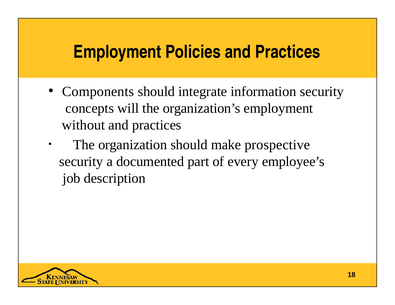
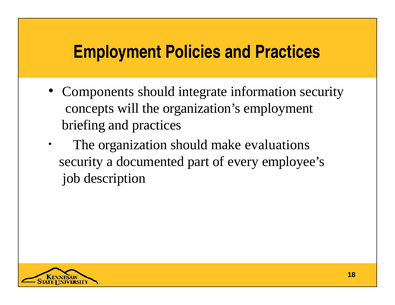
without: without -> briefing (84, 125)
prospective: prospective -> evaluations (277, 145)
